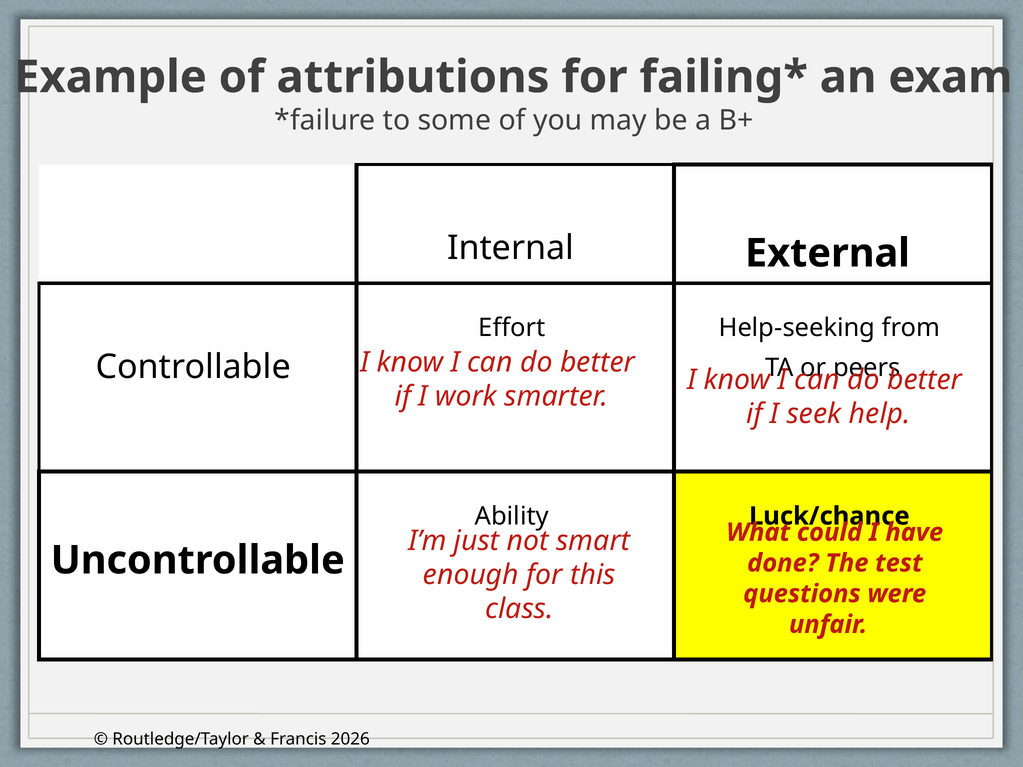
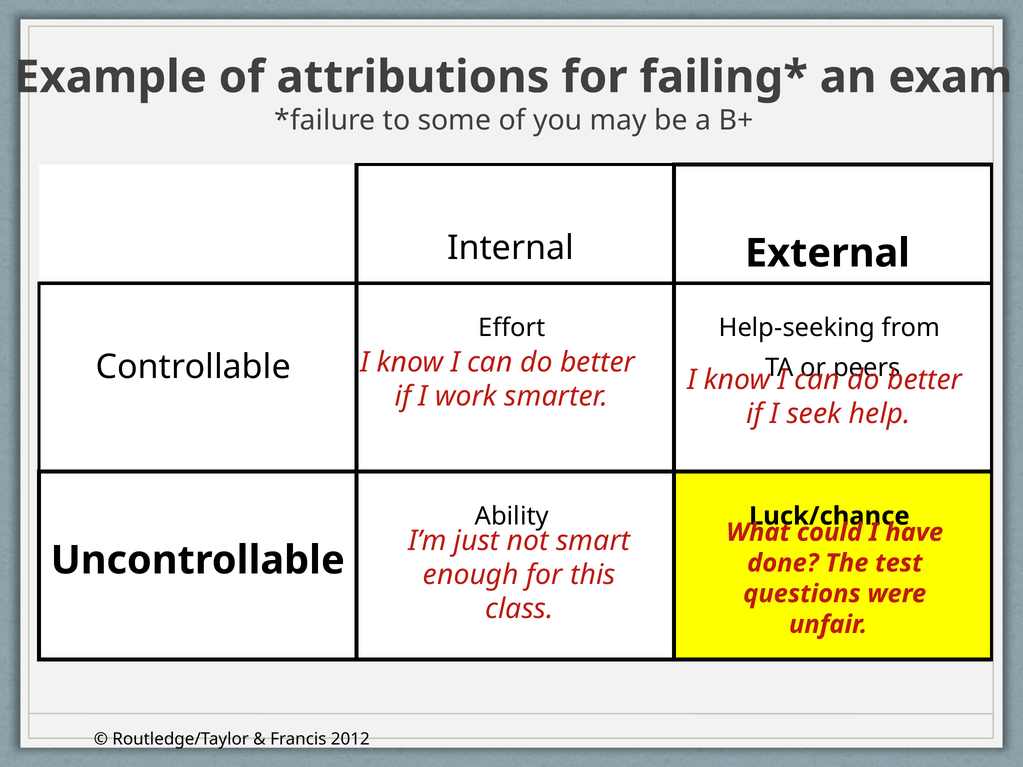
2026: 2026 -> 2012 (350, 739)
